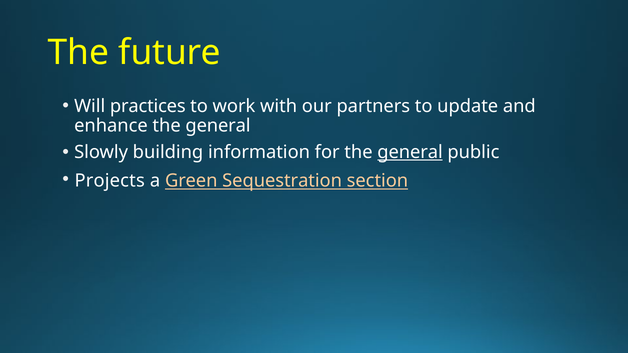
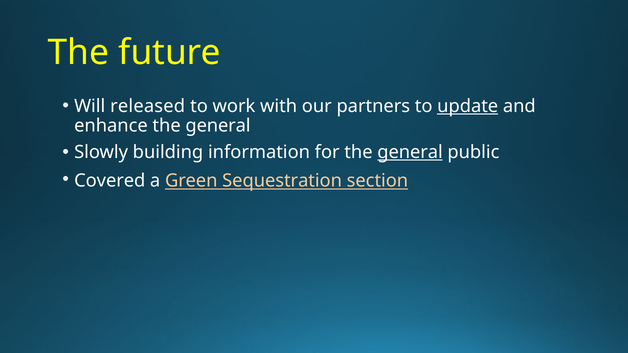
practices: practices -> released (148, 106)
update underline: none -> present (468, 106)
Projects: Projects -> Covered (110, 181)
